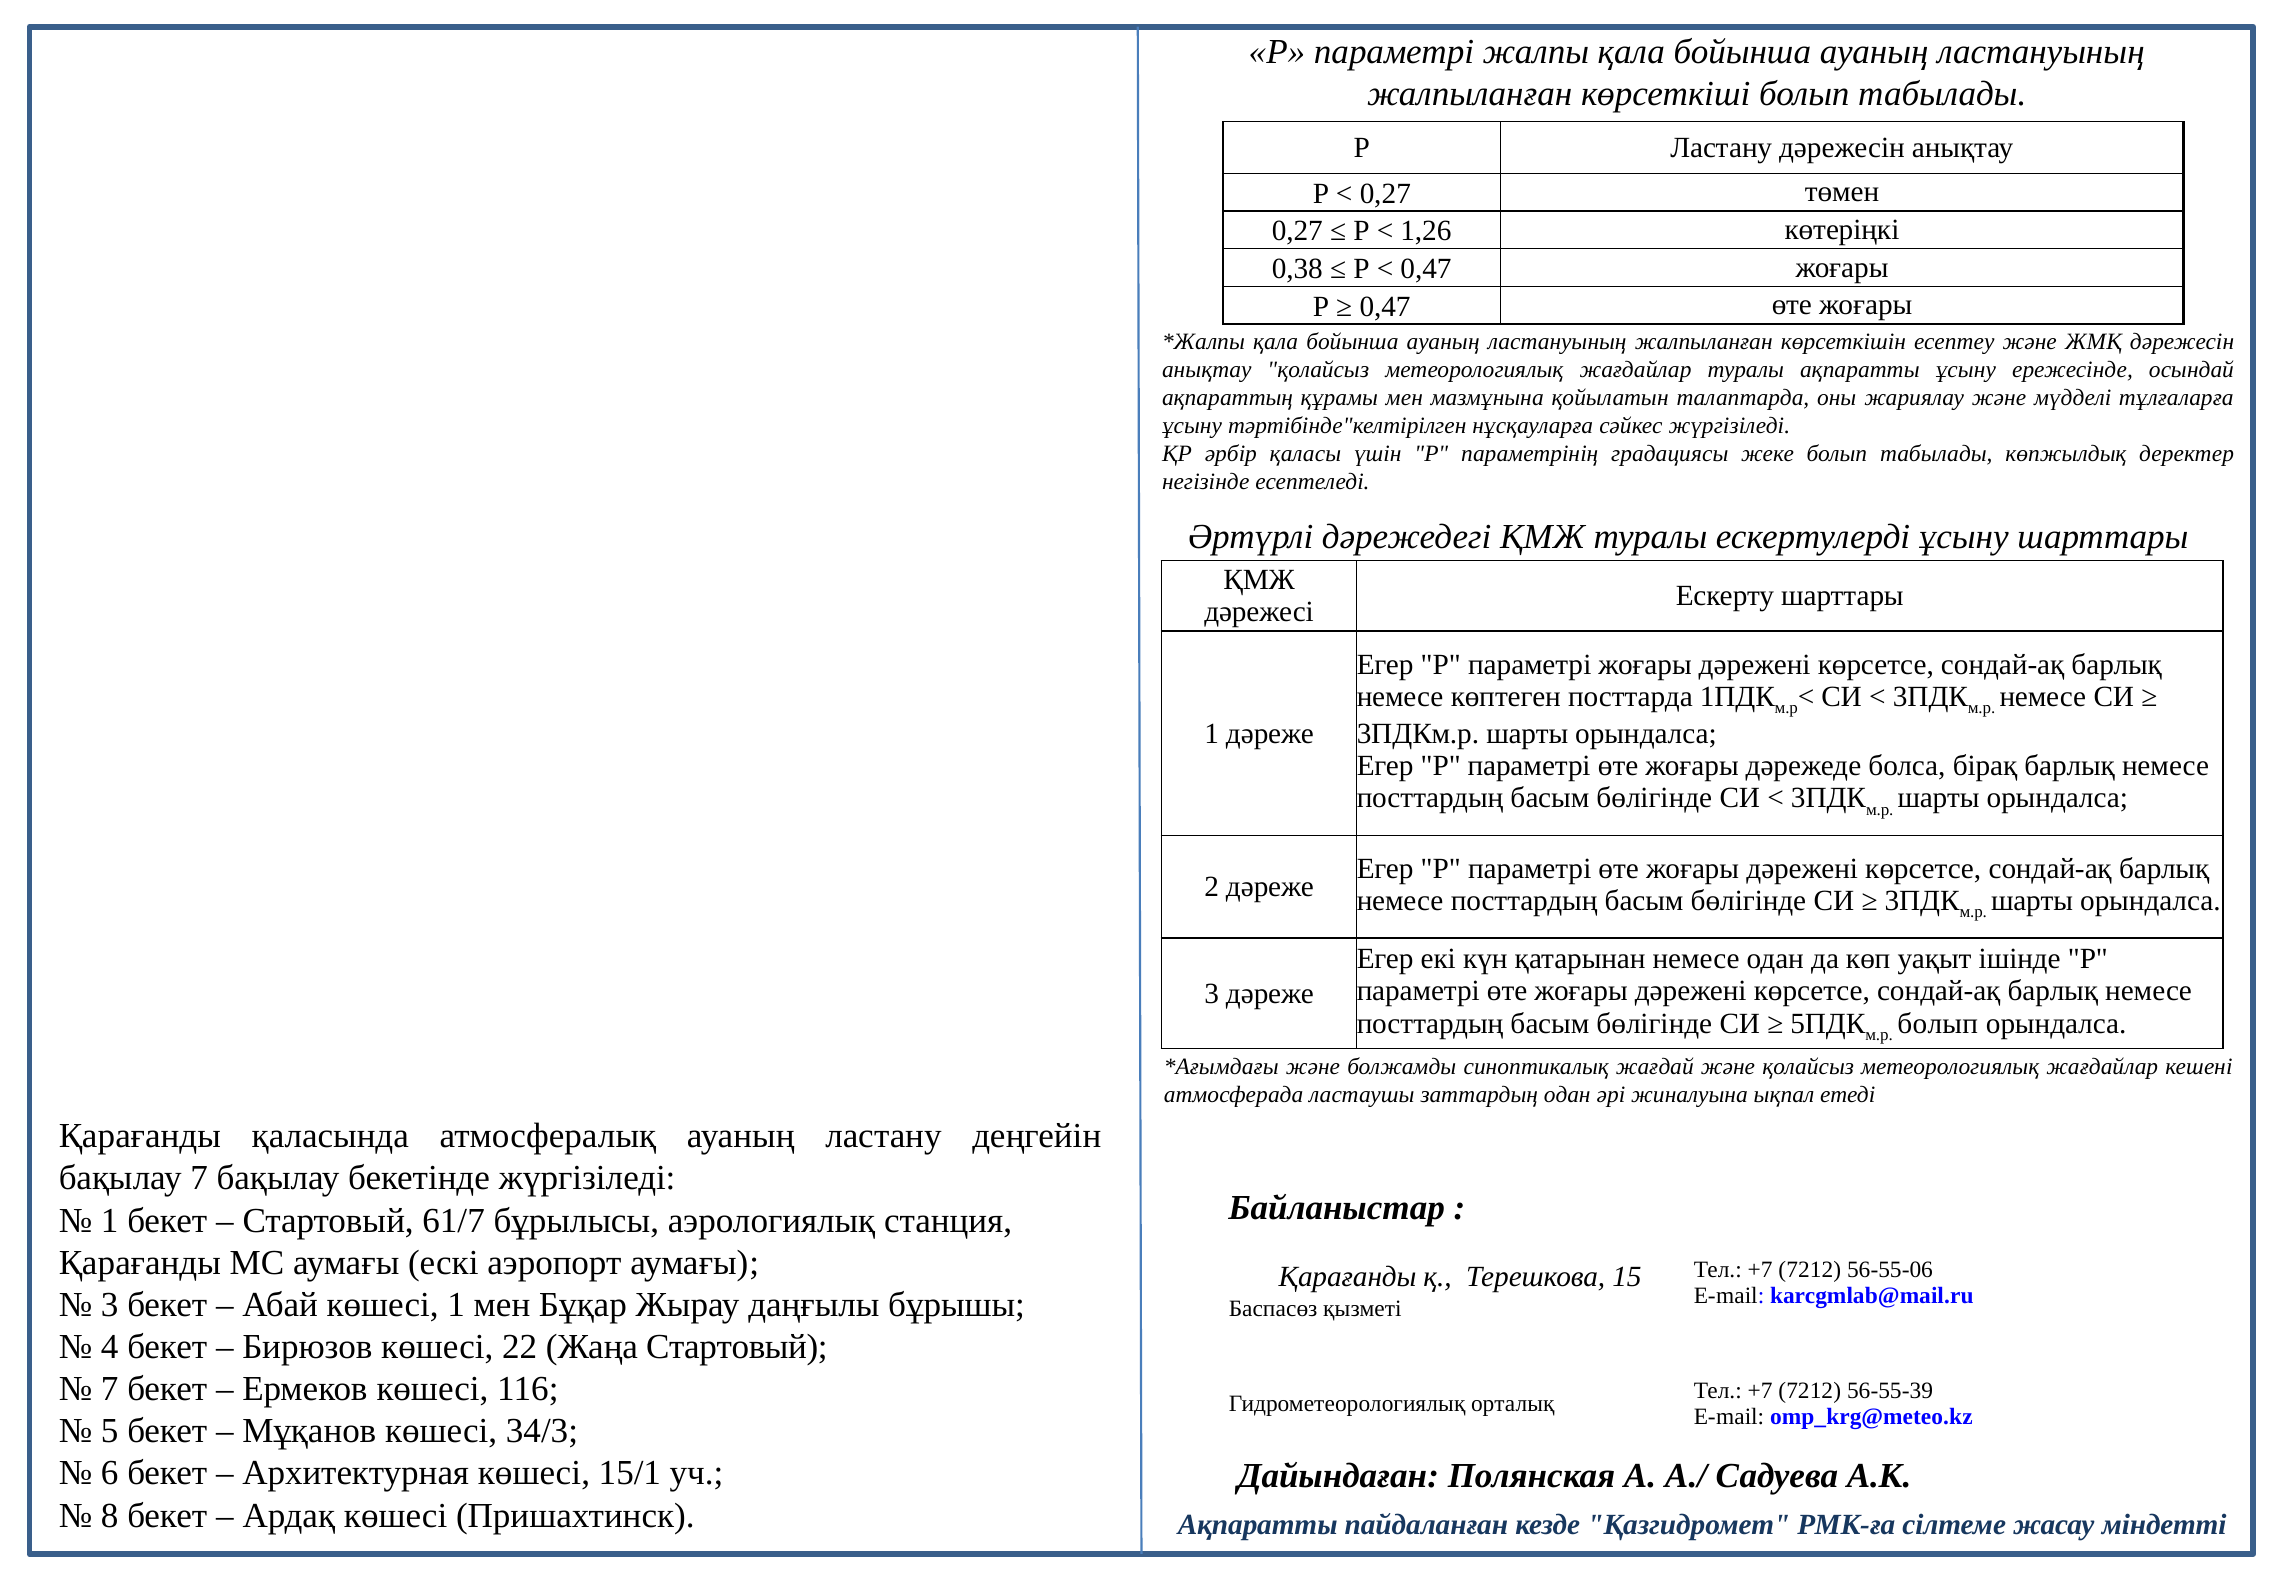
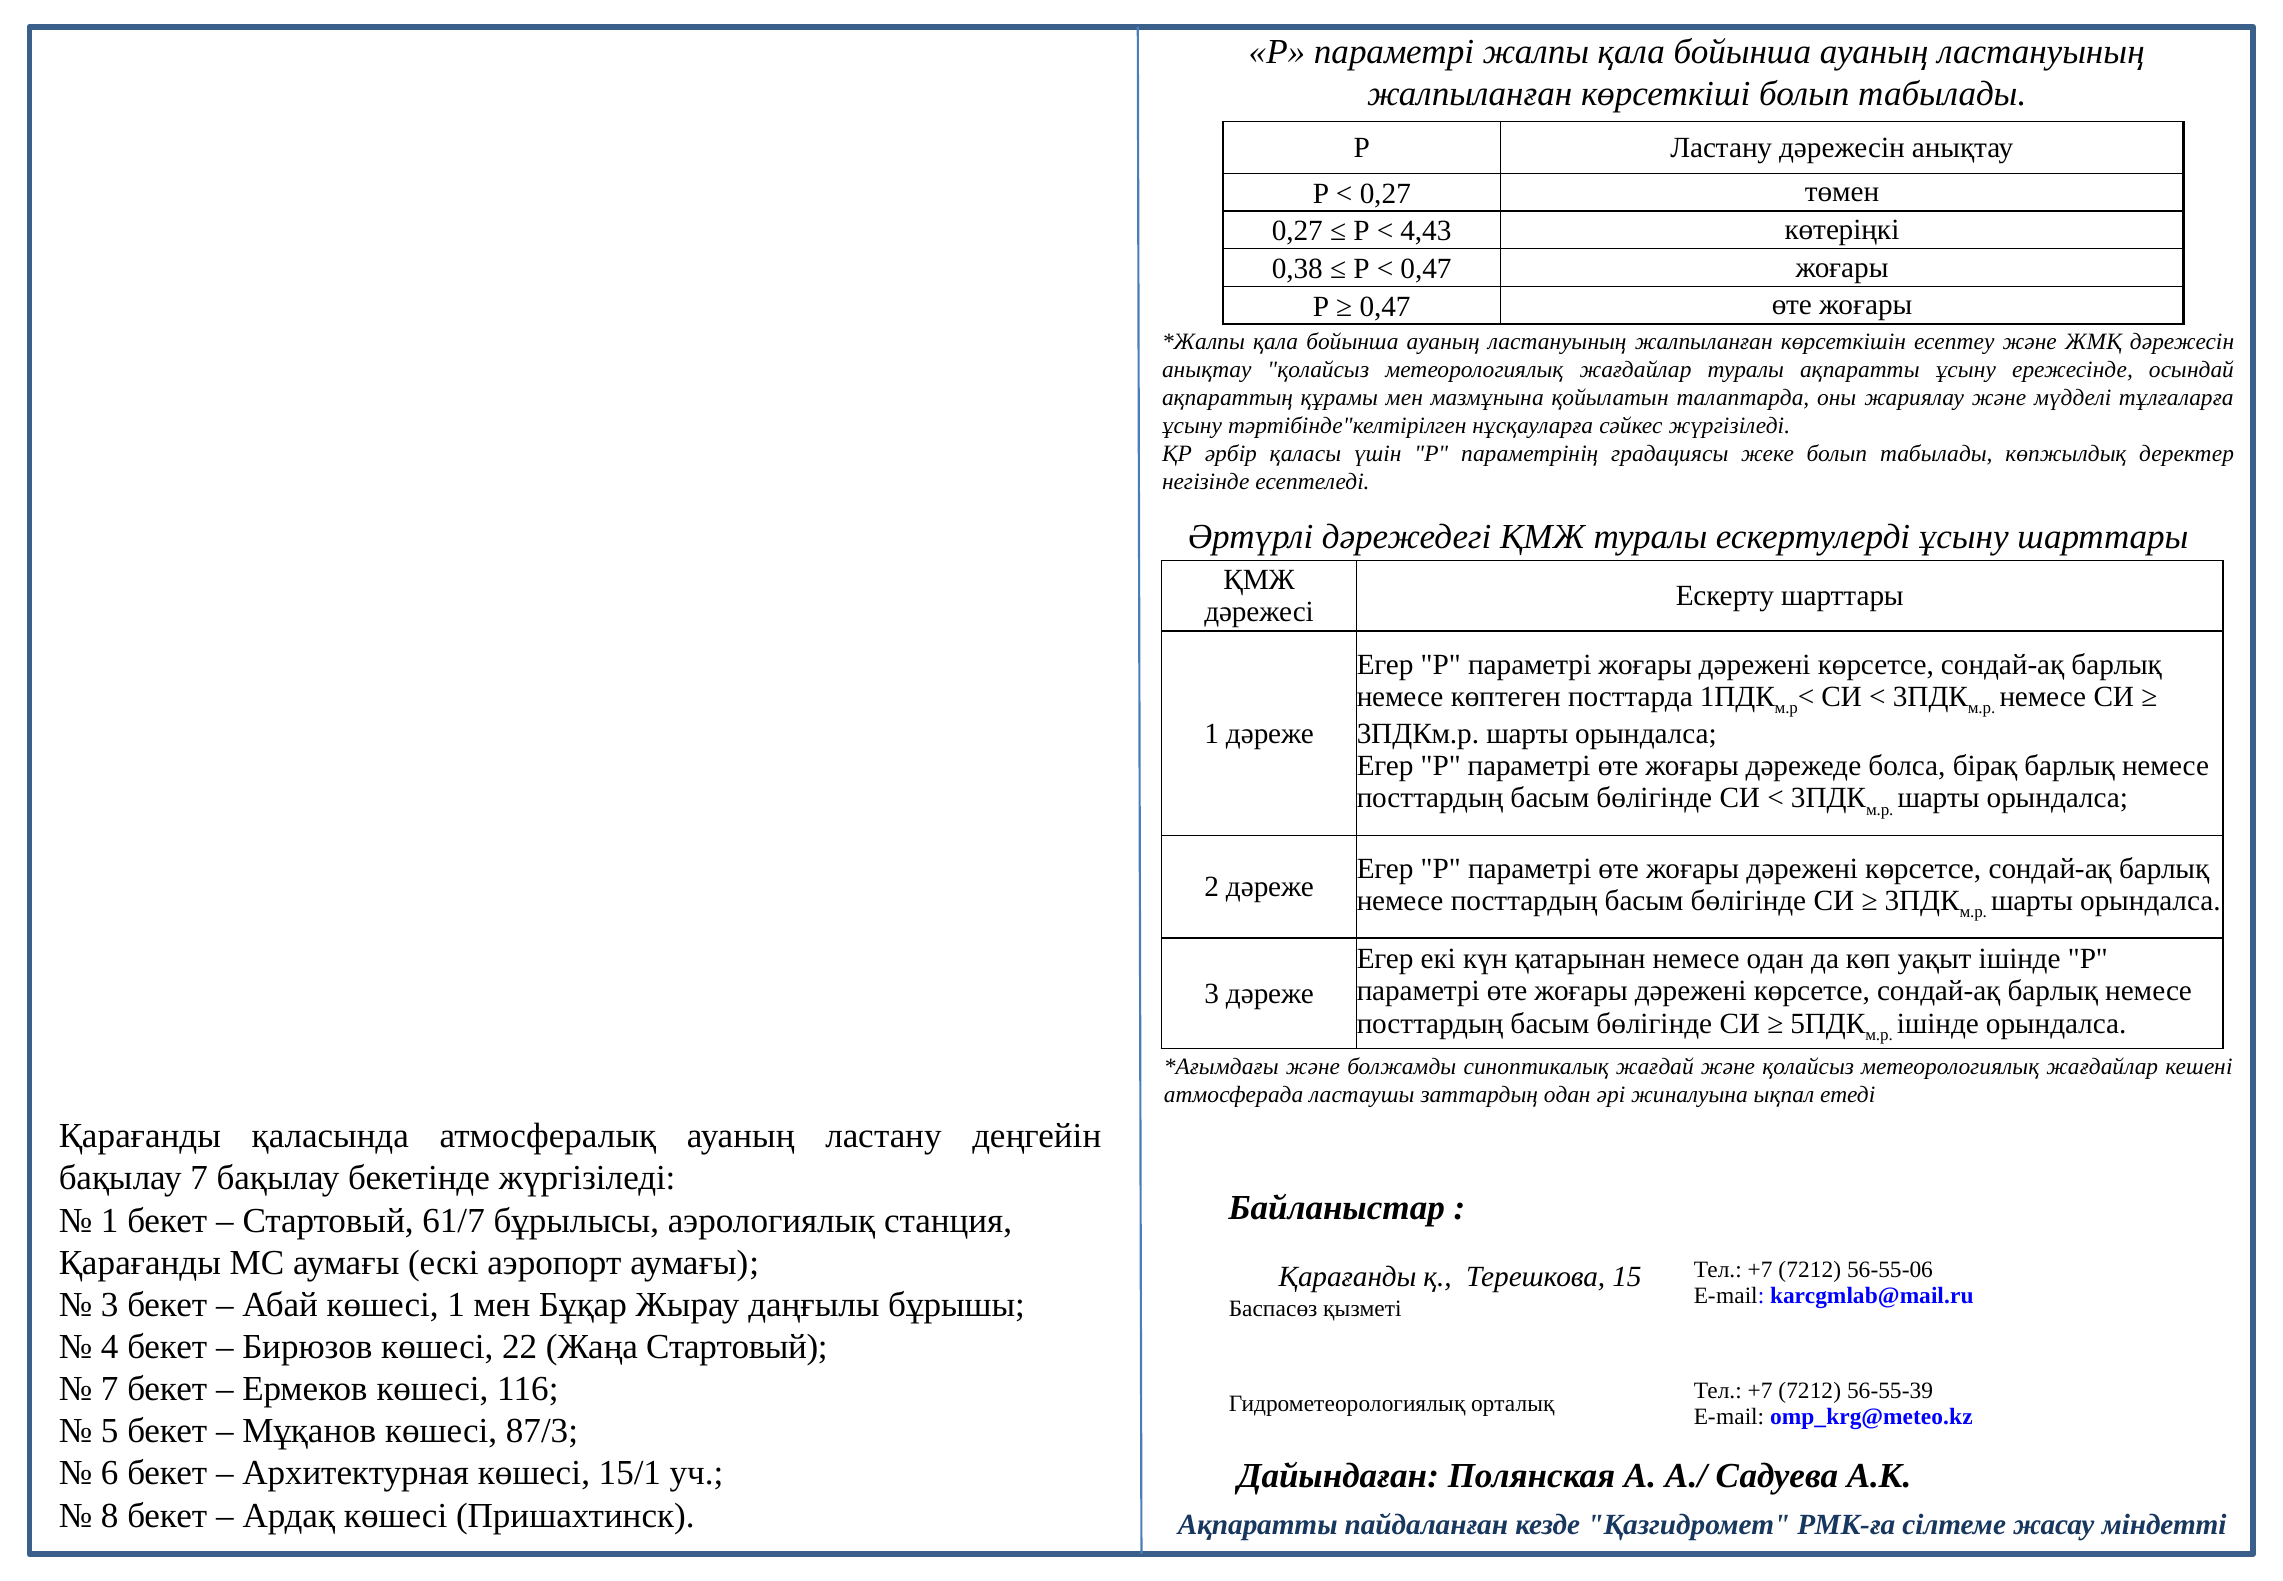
1,26: 1,26 -> 4,43 (1426, 231)
болып: болып -> ішінде (1938, 1023)
34/3: 34/3 -> 87/3 (542, 1431)
